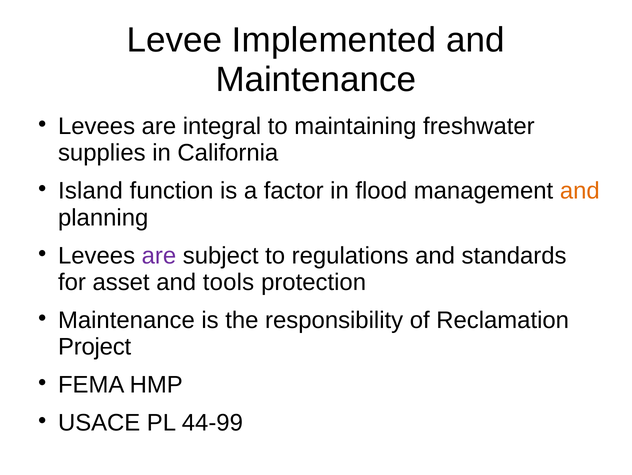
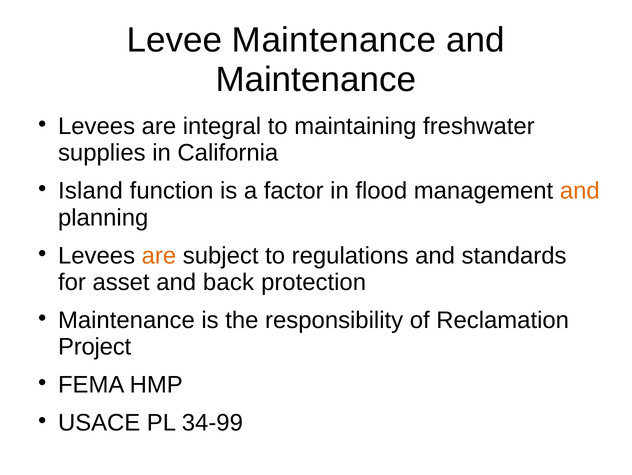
Levee Implemented: Implemented -> Maintenance (334, 40)
are colour: purple -> orange (159, 255)
tools: tools -> back (228, 282)
44-99: 44-99 -> 34-99 (212, 422)
